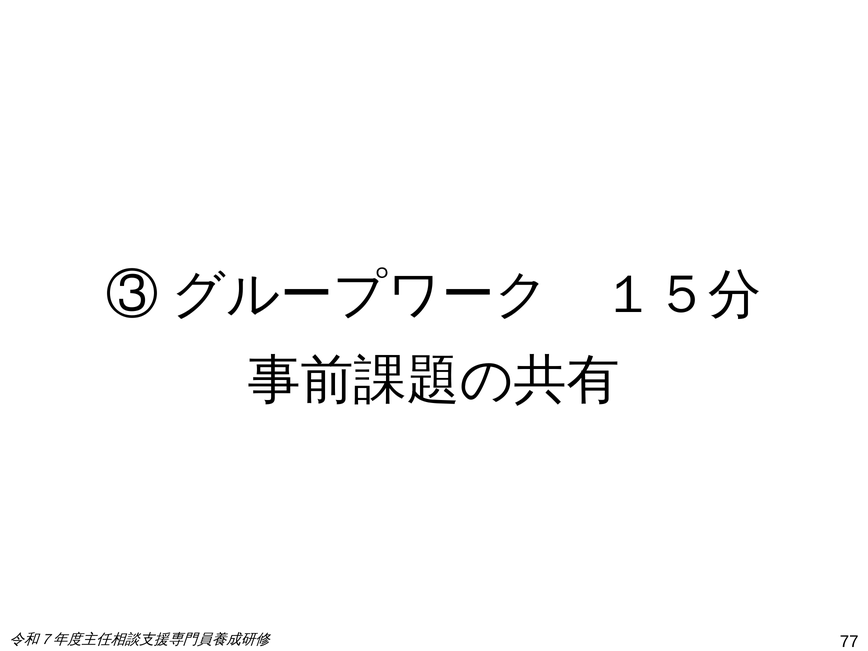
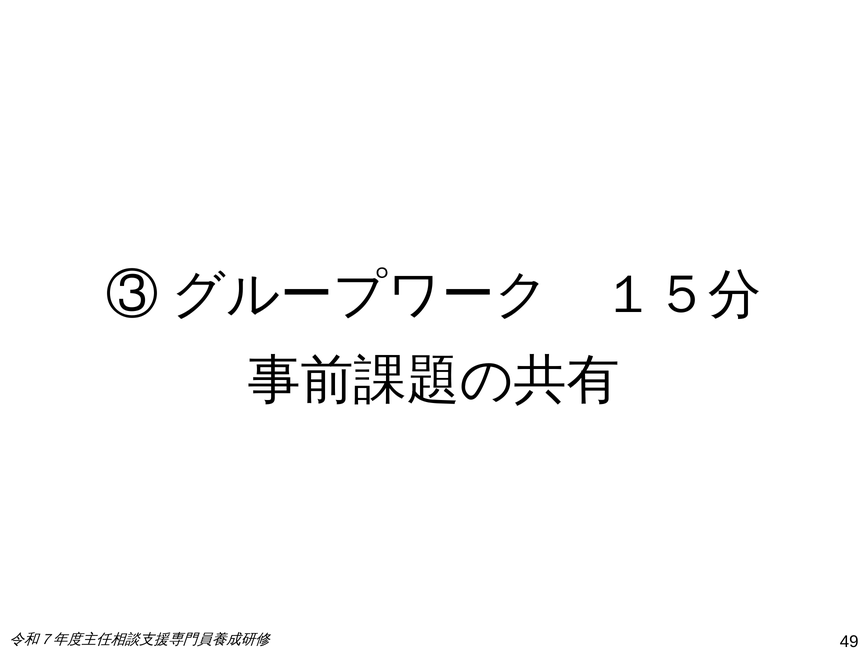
77: 77 -> 49 (849, 641)
